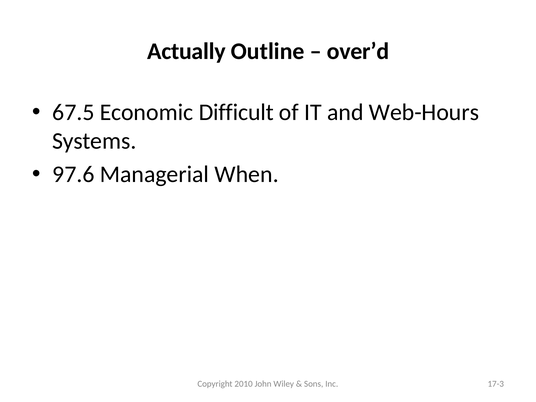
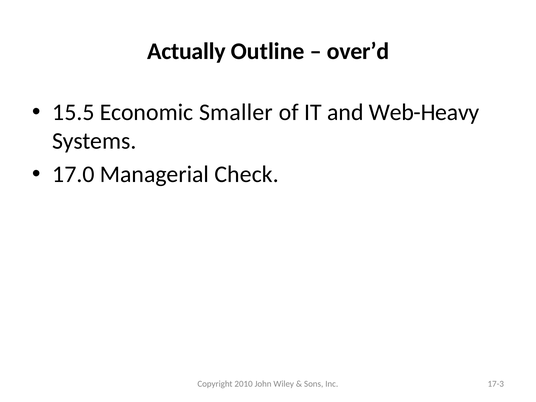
67.5: 67.5 -> 15.5 (73, 112)
Difficult: Difficult -> Smaller (236, 112)
Web-Hours: Web-Hours -> Web-Heavy (424, 112)
97.6: 97.6 -> 17.0 (73, 174)
When: When -> Check (247, 174)
